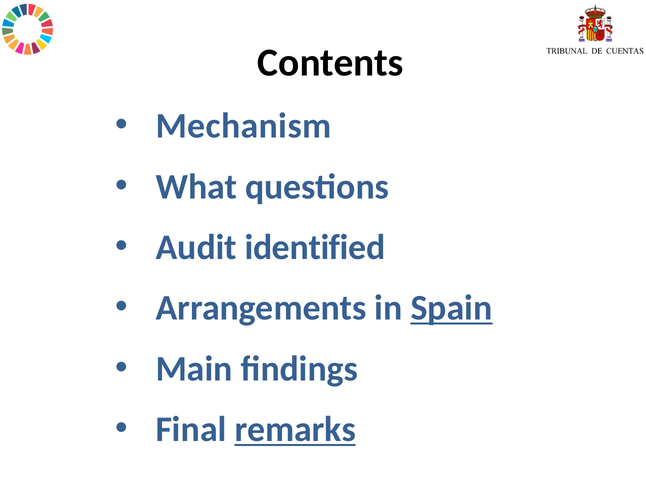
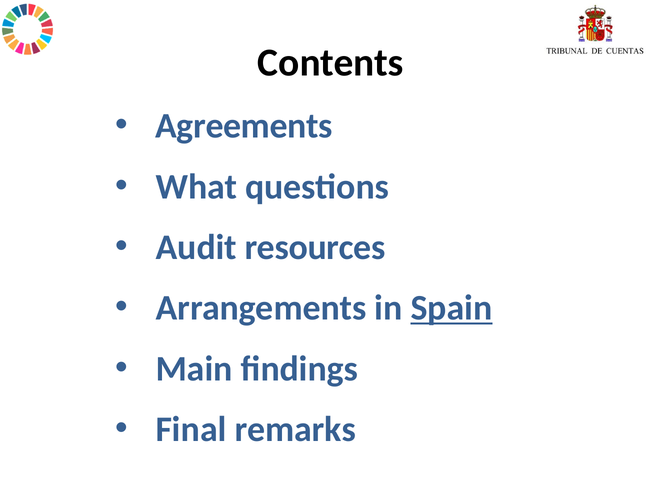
Mechanism: Mechanism -> Agreements (244, 126)
identified: identified -> resources (315, 247)
remarks underline: present -> none (295, 429)
